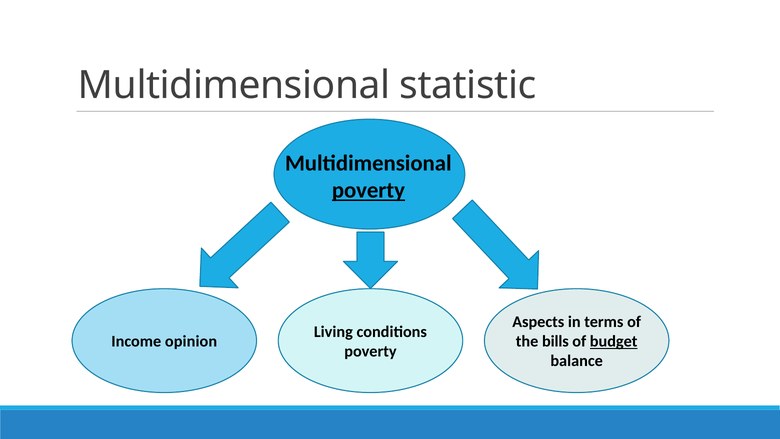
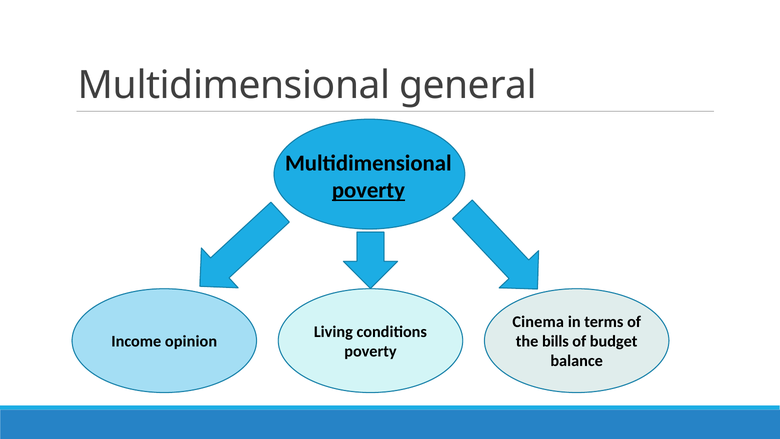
statistic: statistic -> general (468, 85)
Aspects: Aspects -> Cinema (538, 322)
budget underline: present -> none (614, 341)
